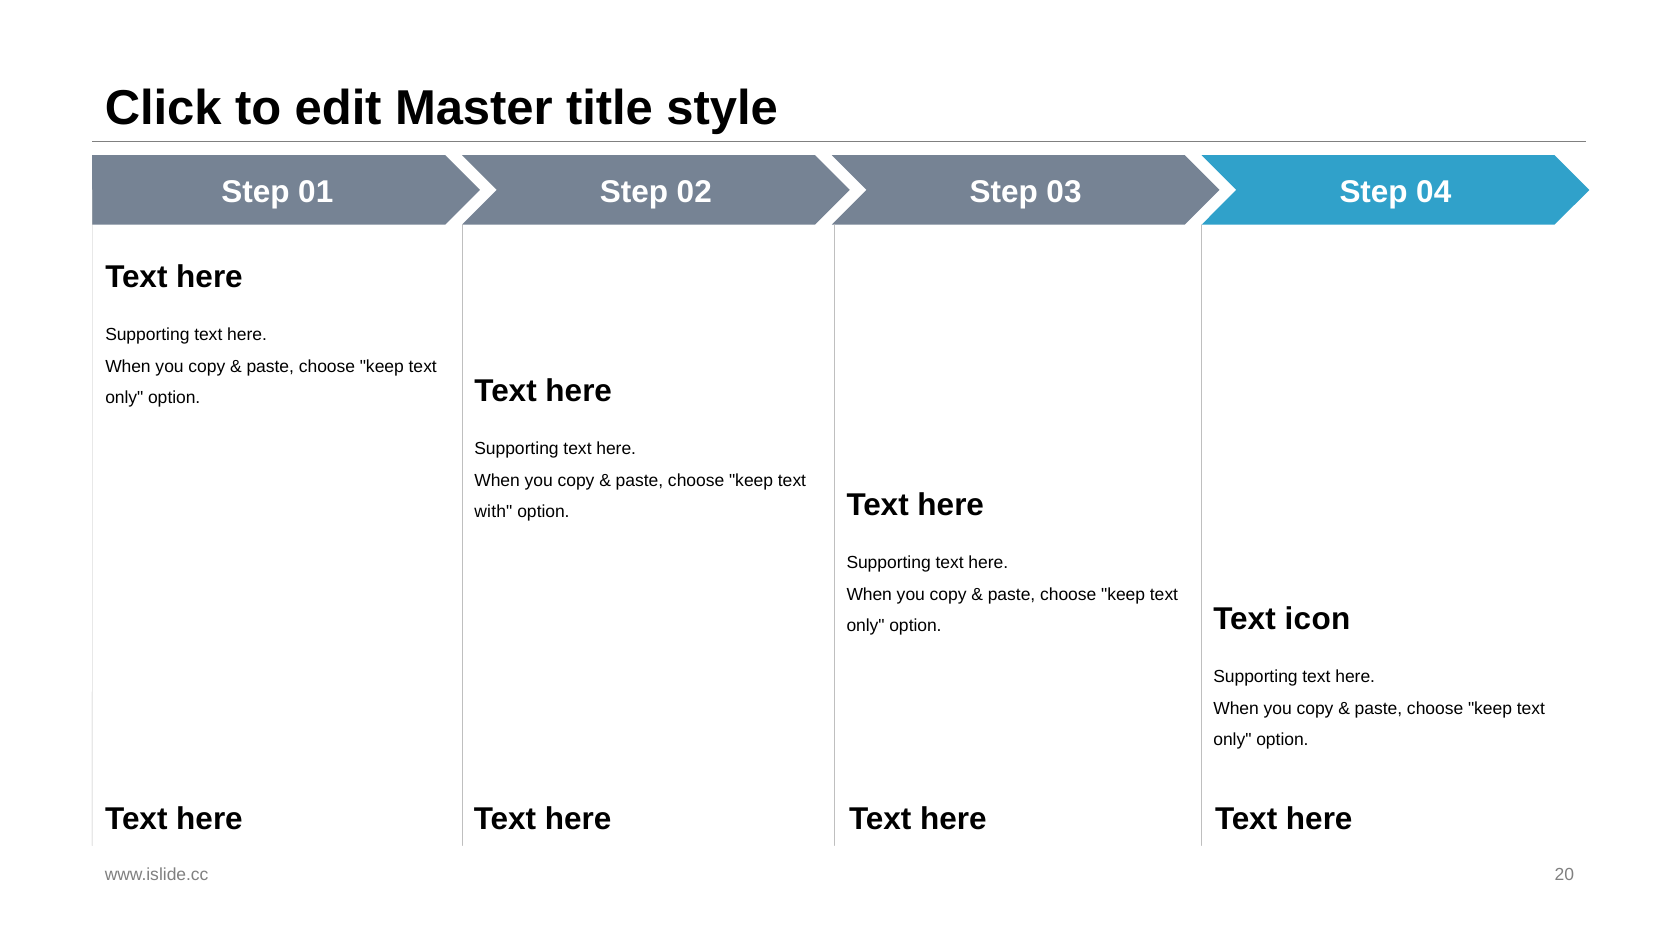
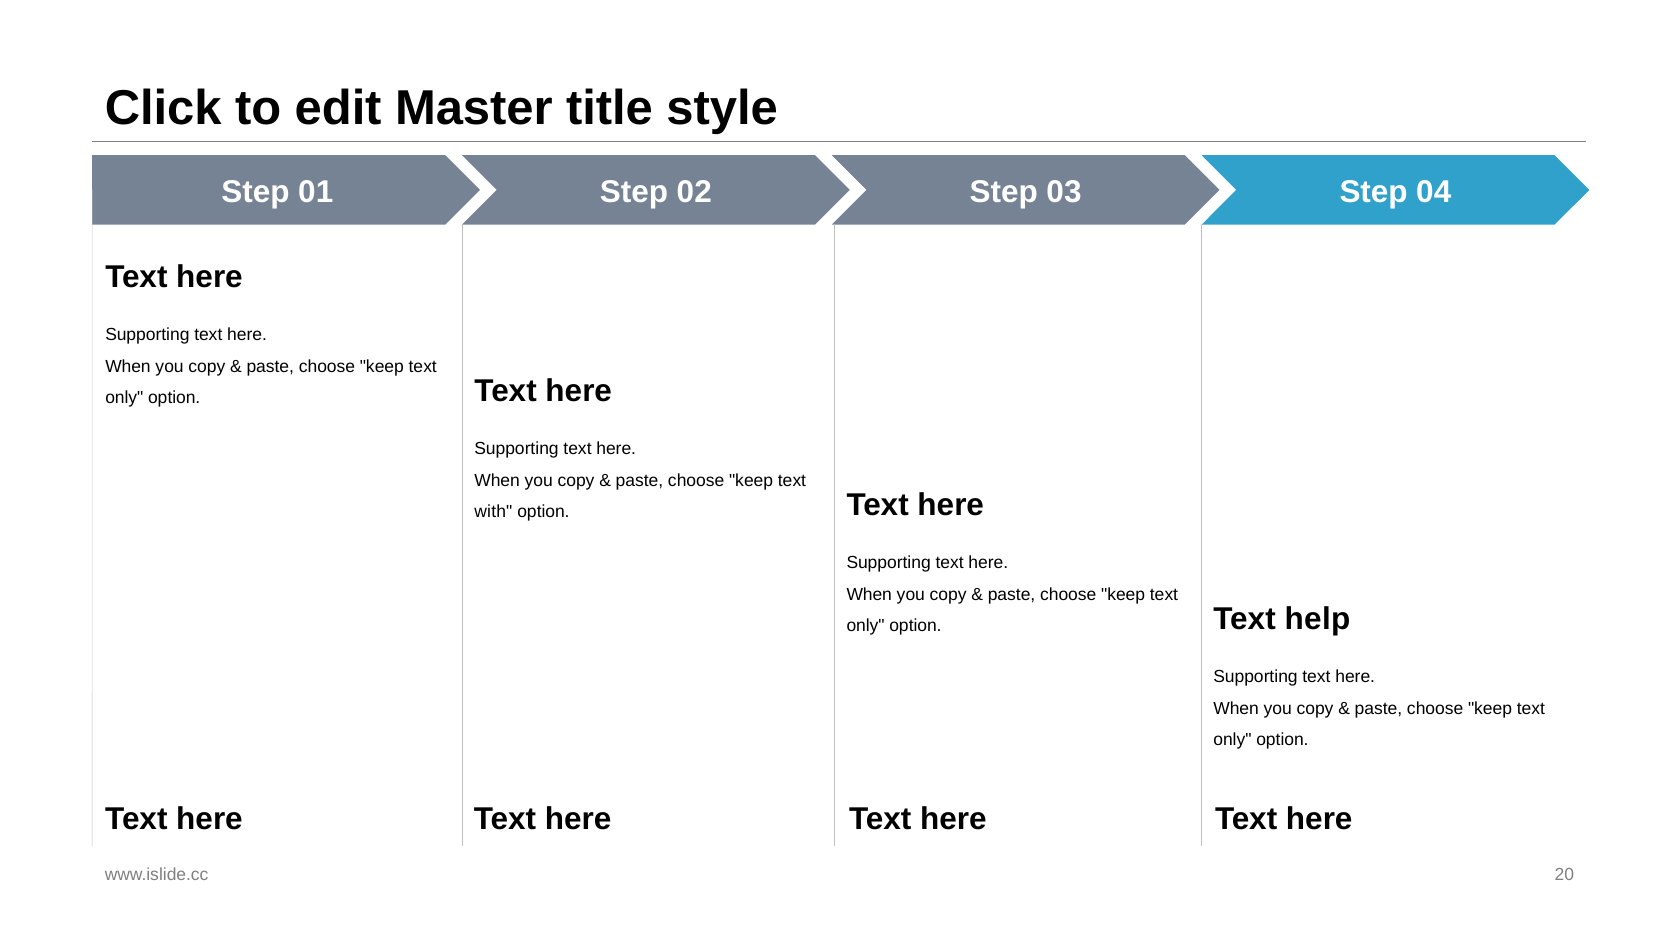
icon: icon -> help (1317, 620)
